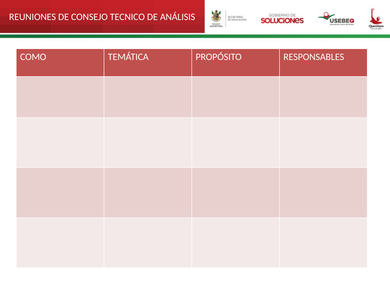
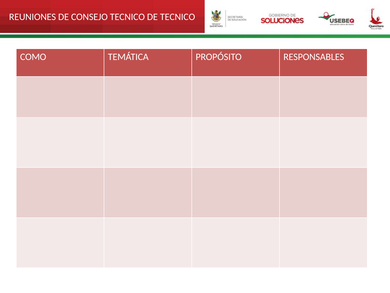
DE ANÁLISIS: ANÁLISIS -> TECNICO (178, 17)
